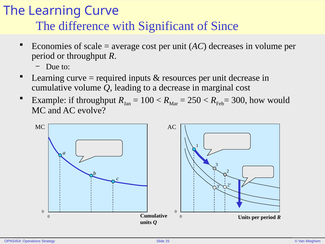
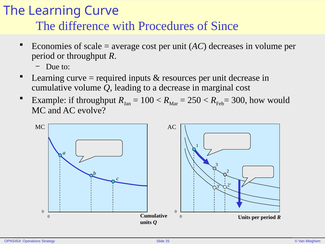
Significant: Significant -> Procedures (166, 26)
